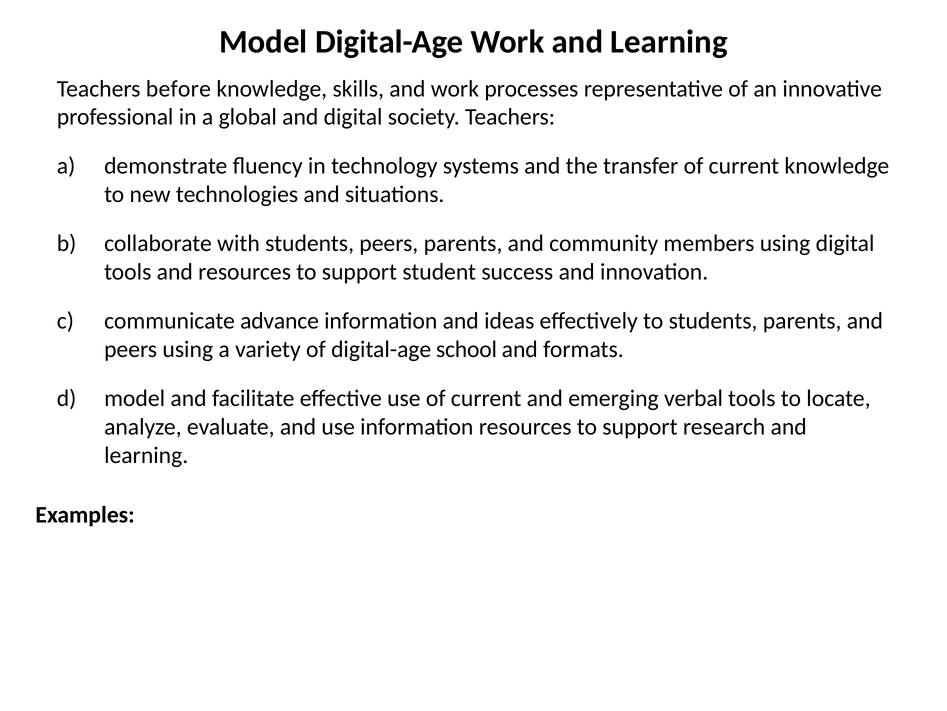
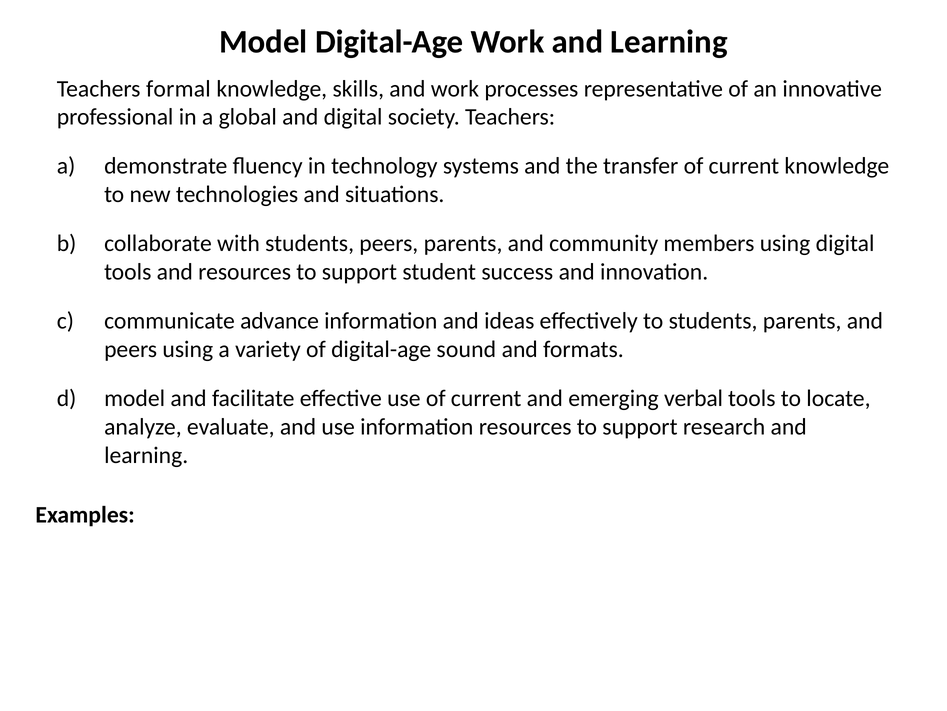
before: before -> formal (178, 89)
school: school -> sound (466, 349)
